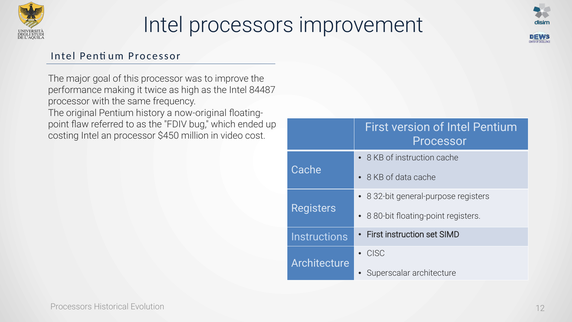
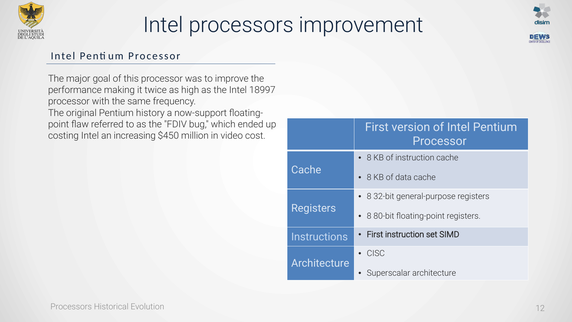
84487: 84487 -> 18997 (262, 90)
now-original: now-original -> now-support (201, 113)
an processor: processor -> increasing (135, 136)
